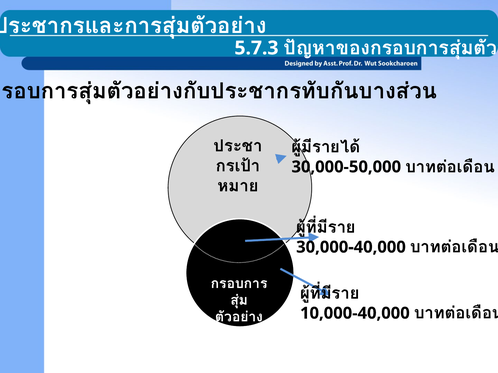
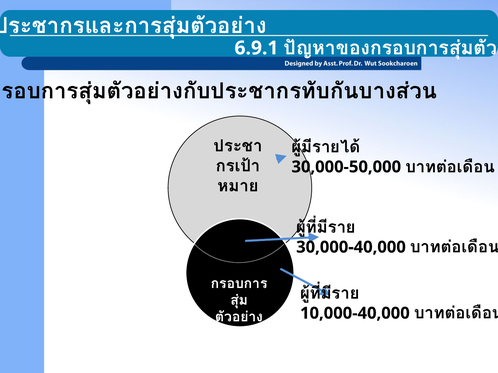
5.7.3: 5.7.3 -> 6.9.1 (256, 48)
